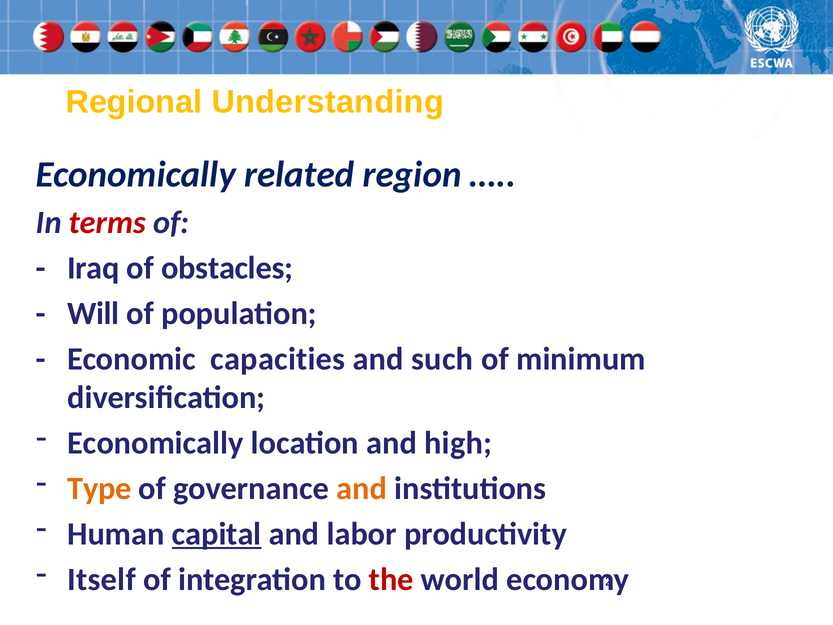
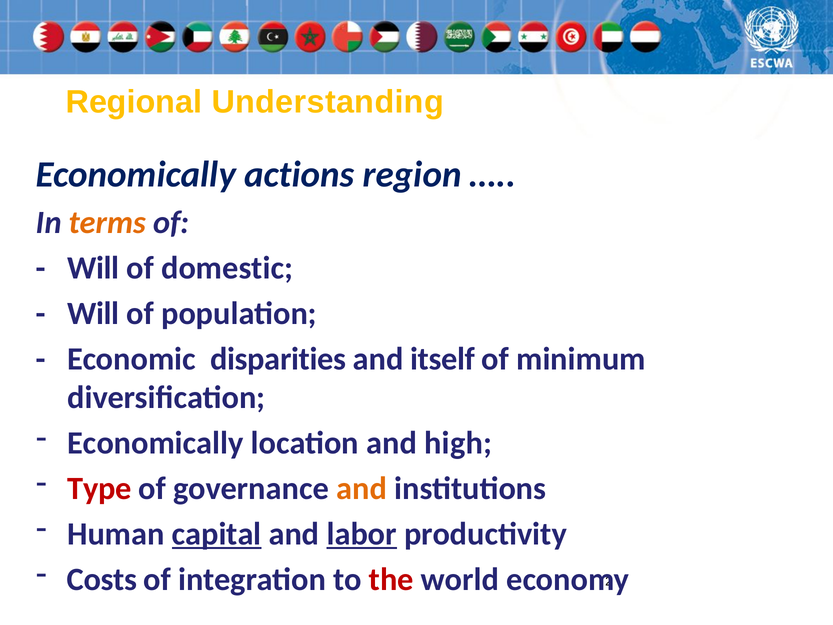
related: related -> actions (299, 175)
terms colour: red -> orange (107, 223)
Iraq: Iraq -> Will (93, 268)
obstacles: obstacles -> domestic (227, 268)
capacities: capacities -> disparities (278, 359)
such: such -> itself (443, 359)
Type colour: orange -> red (99, 488)
labor underline: none -> present (362, 534)
Itself: Itself -> Costs (102, 579)
